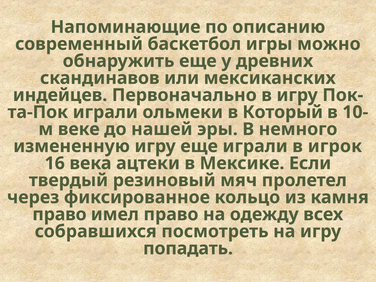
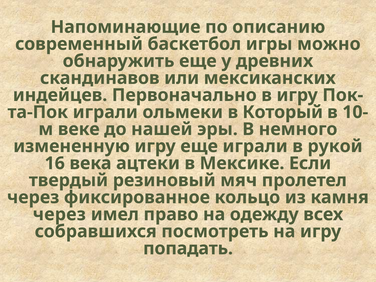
игрок: игрок -> рукой (335, 146)
право: право -> через (59, 214)
